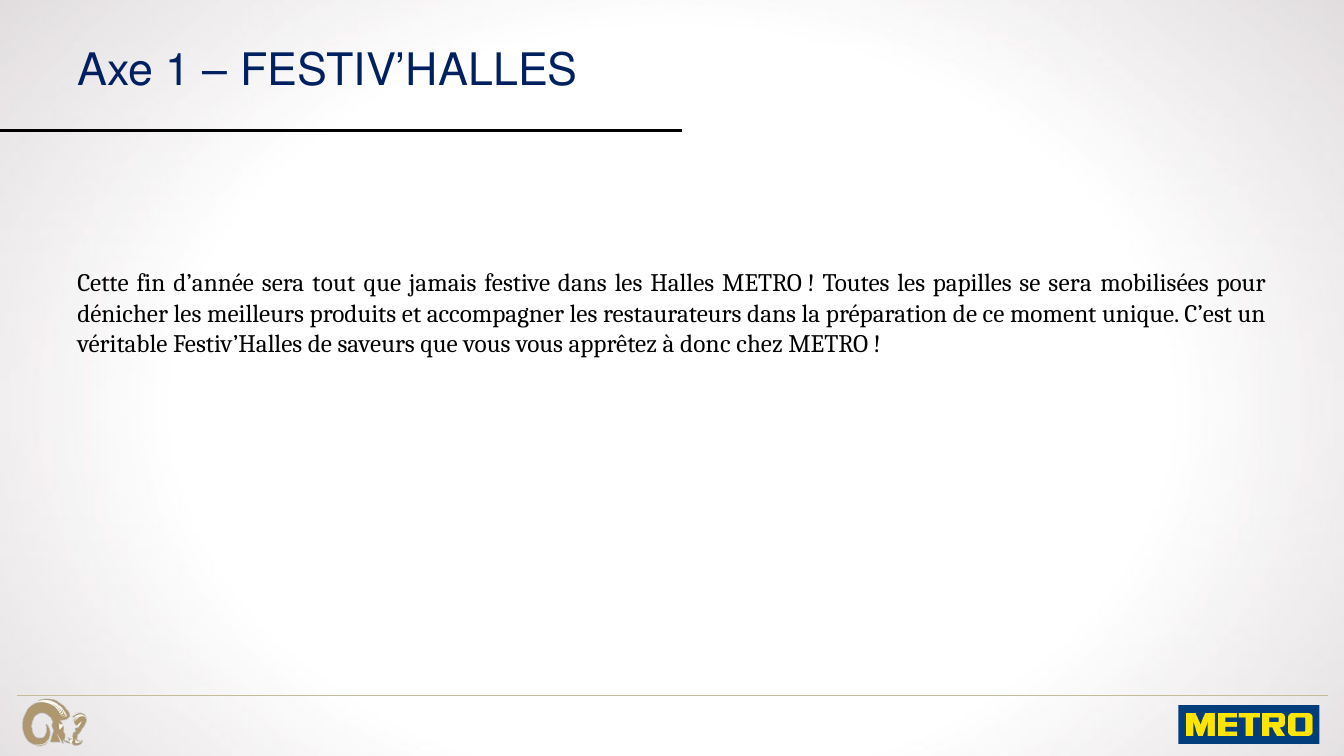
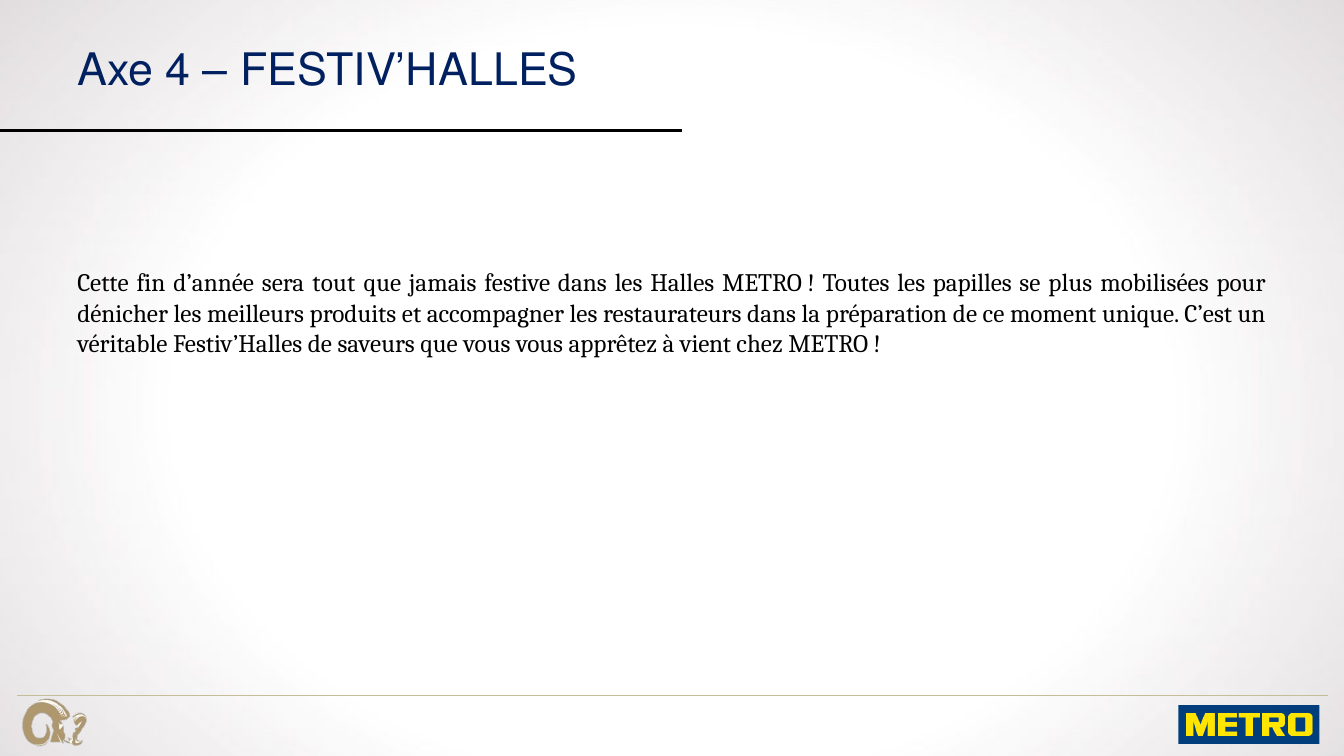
1: 1 -> 4 (178, 71)
se sera: sera -> plus (1070, 283)
donc: donc -> vient (706, 344)
